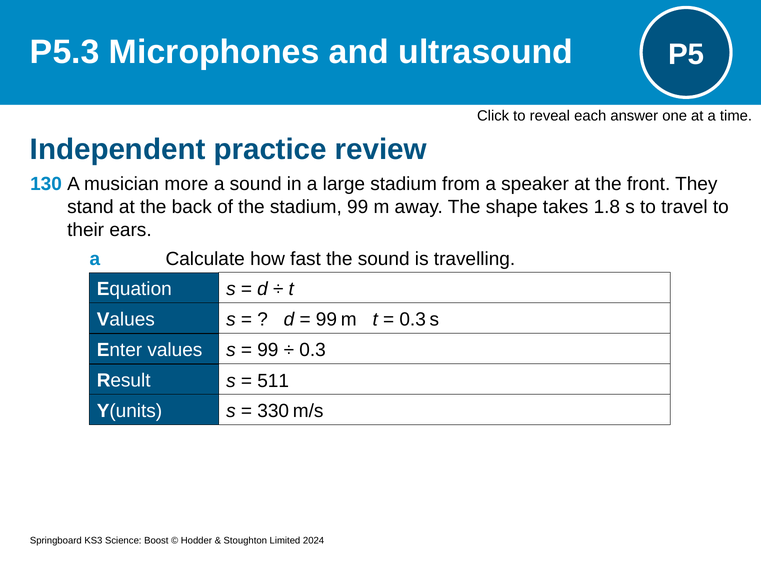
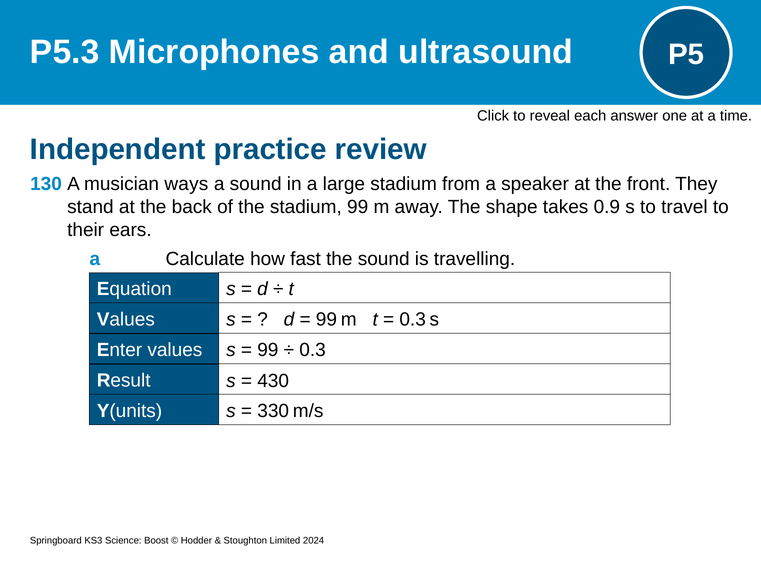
more: more -> ways (186, 184)
1.8: 1.8 -> 0.9 (607, 207)
511: 511 -> 430 (273, 381)
